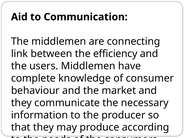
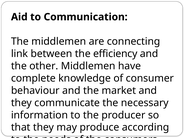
users: users -> other (44, 66)
